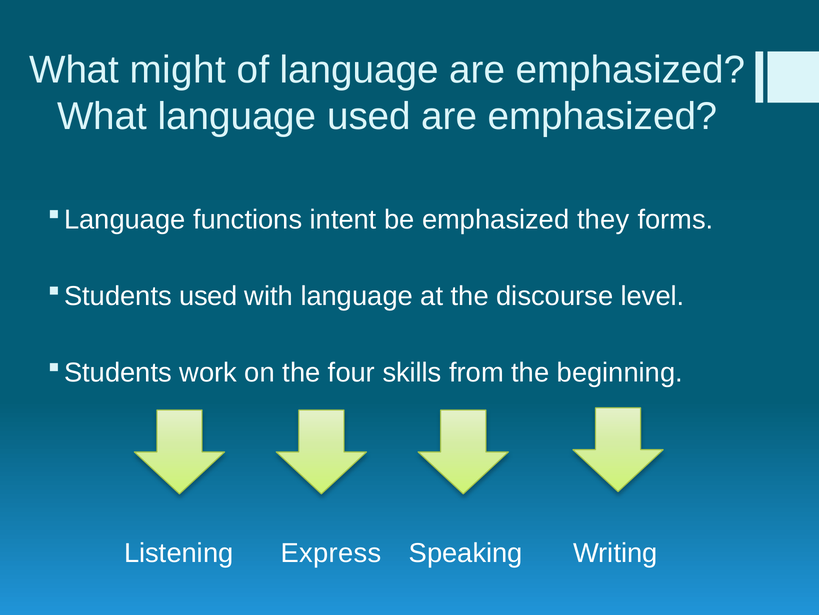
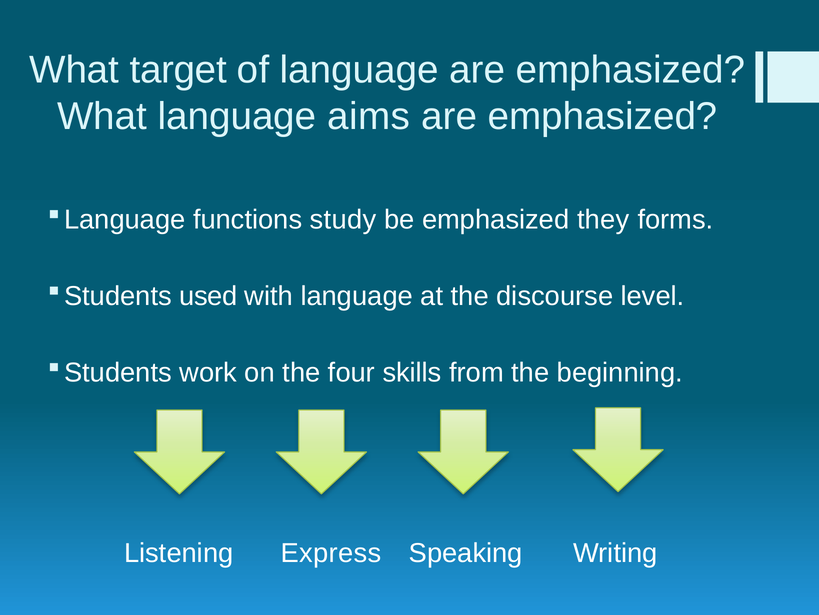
might: might -> target (178, 70)
language used: used -> aims (369, 116)
intent: intent -> study (343, 219)
